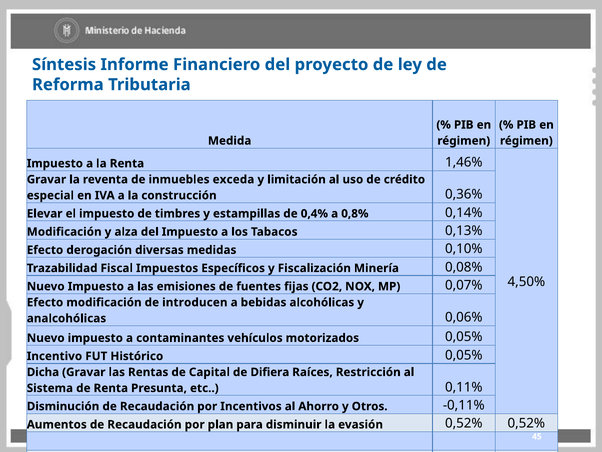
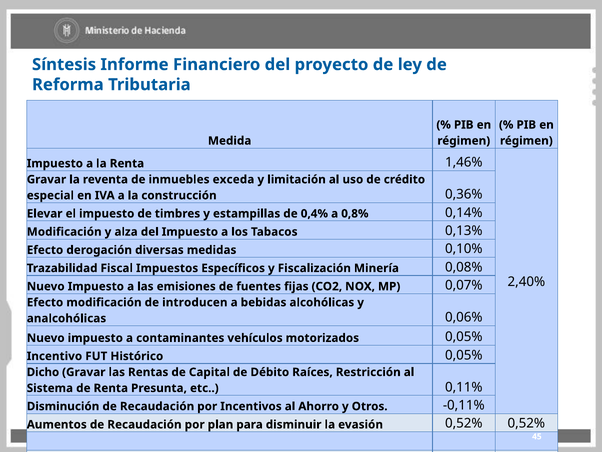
4,50%: 4,50% -> 2,40% (526, 281)
Dicha: Dicha -> Dicho (43, 372)
Difiera: Difiera -> Débito (270, 372)
